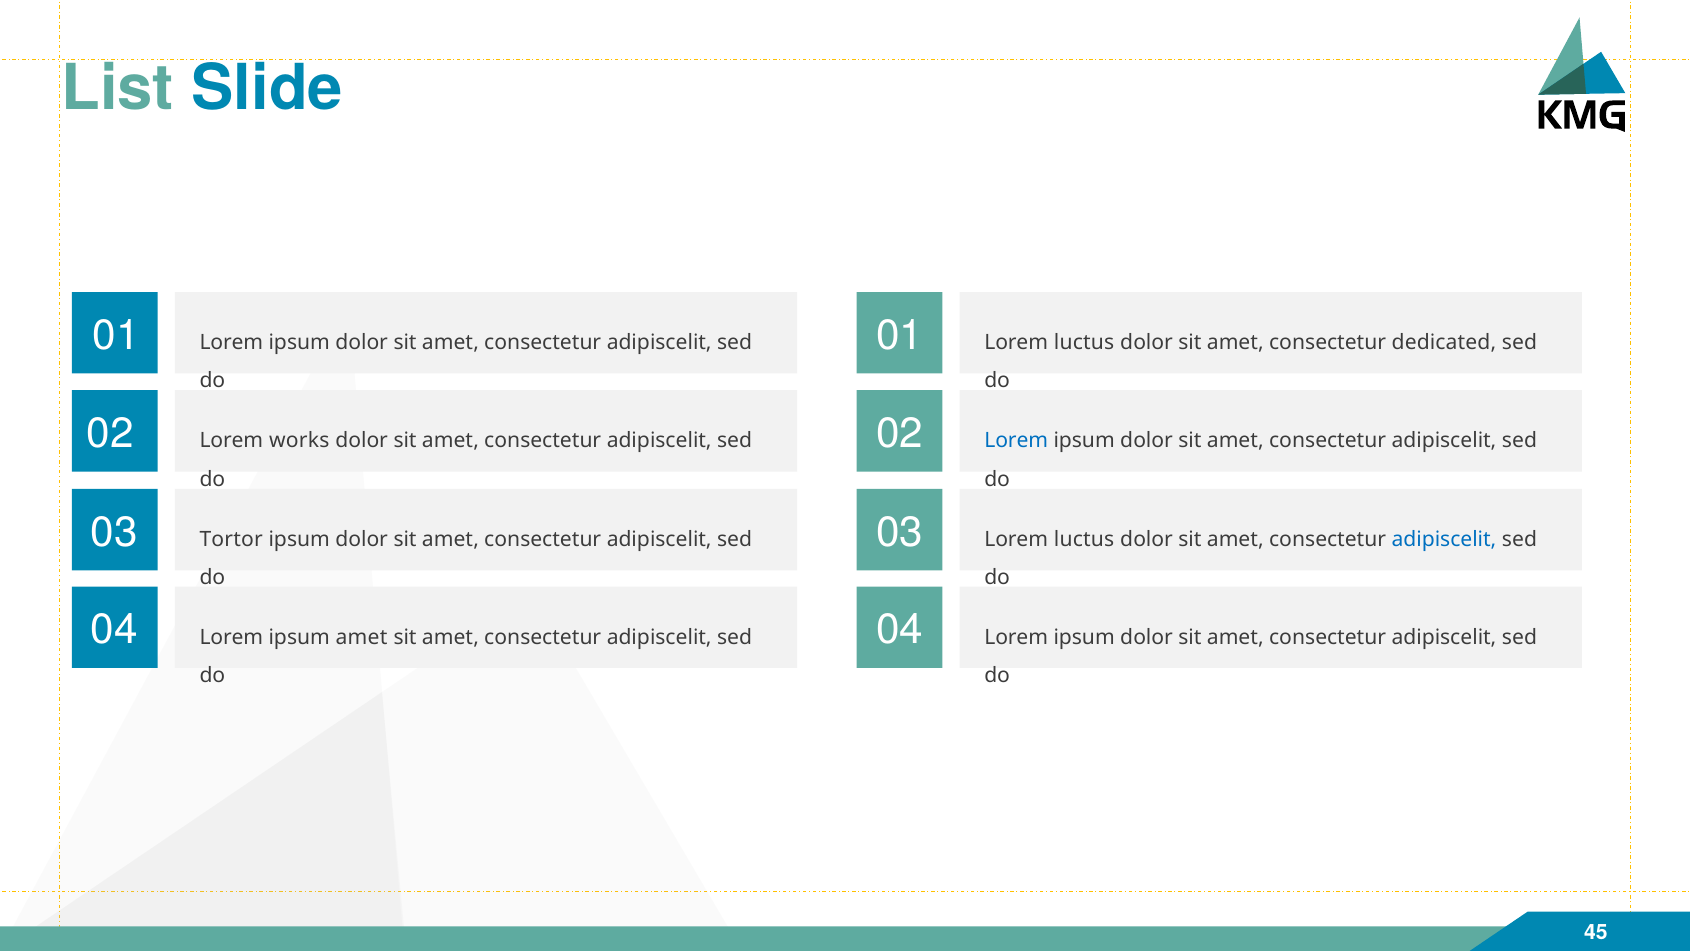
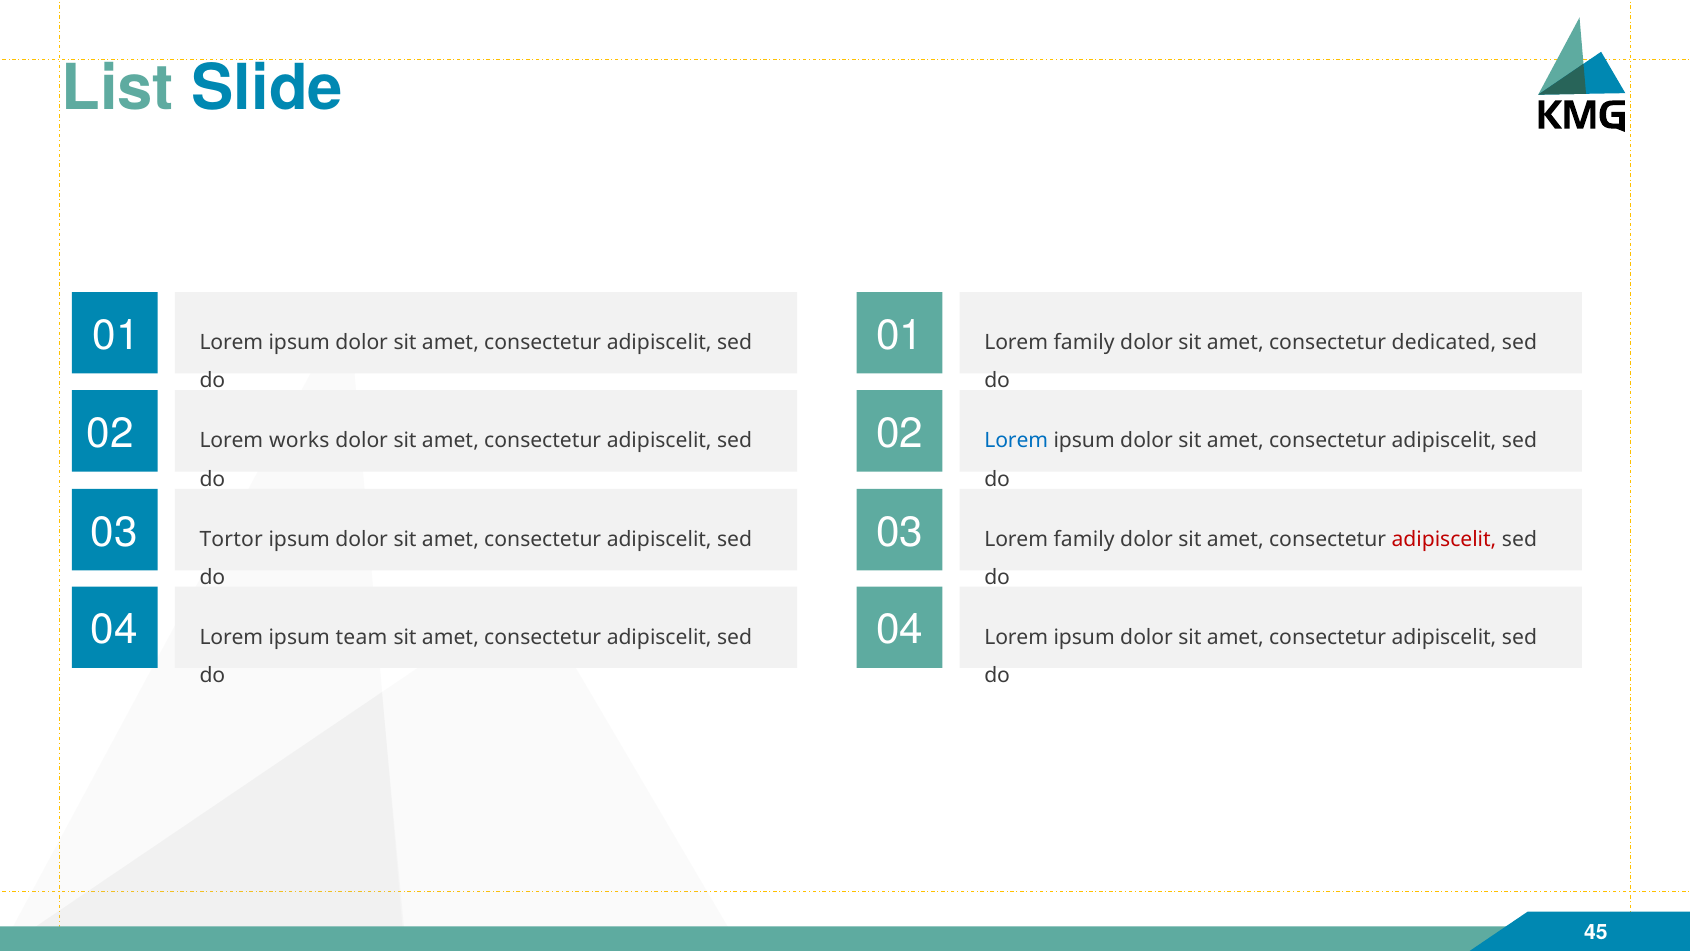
luctus: luctus -> family (1084, 343)
luctus: luctus -> family (1084, 540)
adipiscelit colour: blue -> red (1444, 540)
ipsum amet: amet -> team (362, 637)
